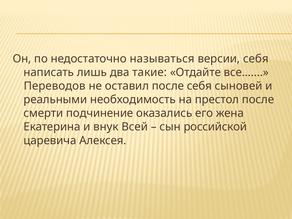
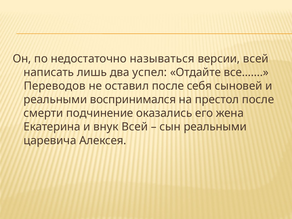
версии себя: себя -> всей (256, 59)
такие: такие -> успел (150, 72)
необходимость: необходимость -> воспринимался (133, 100)
сын российской: российской -> реальными (215, 127)
